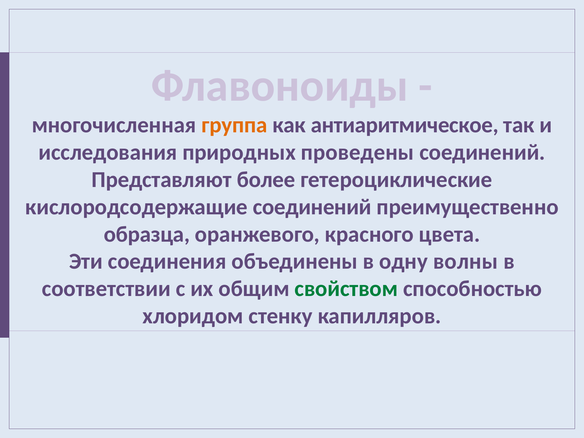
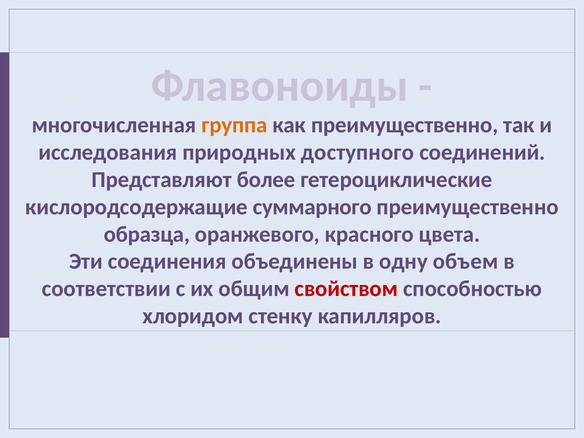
как антиаритмическое: антиаритмическое -> преимущественно (405, 125)
проведены: проведены -> доступного (357, 152)
кислородсодержащие соединений: соединений -> суммарного (312, 207)
волны: волны -> объем (466, 261)
свойством colour: green -> red (346, 289)
